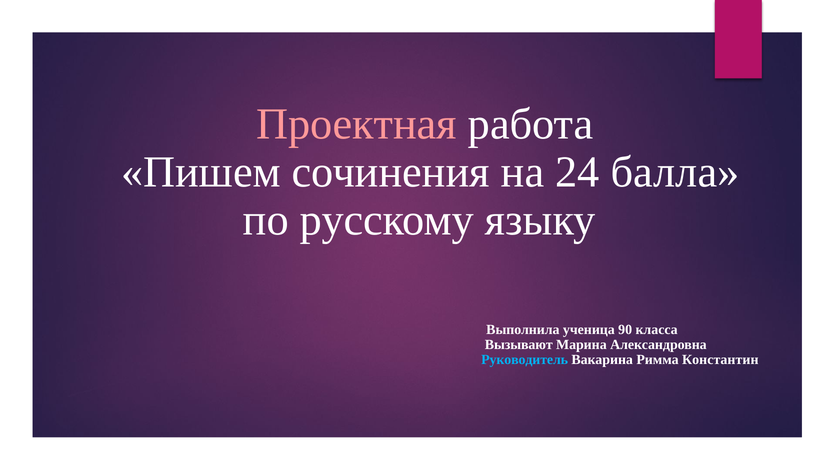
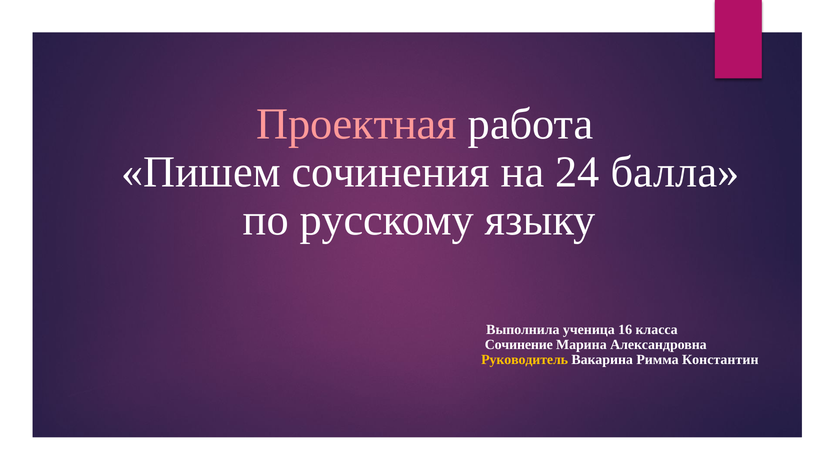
90: 90 -> 16 (625, 329)
Вызывают: Вызывают -> Сочинение (519, 345)
Руководитель colour: light blue -> yellow (525, 360)
